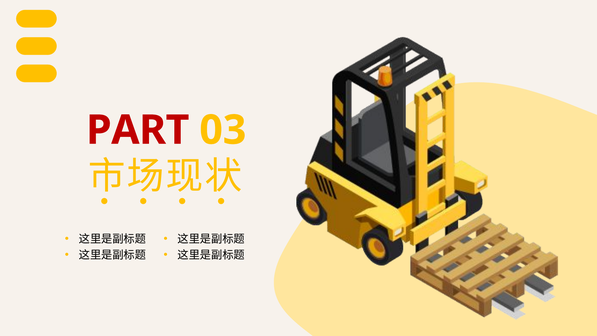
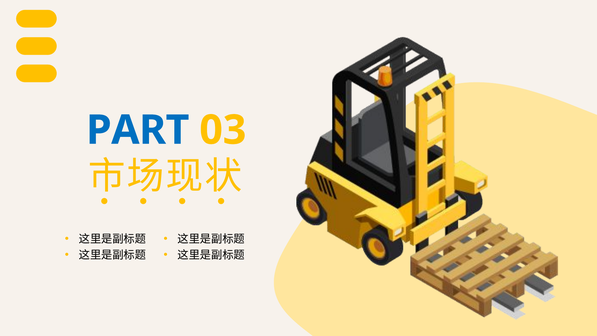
PART colour: red -> blue (138, 130)
